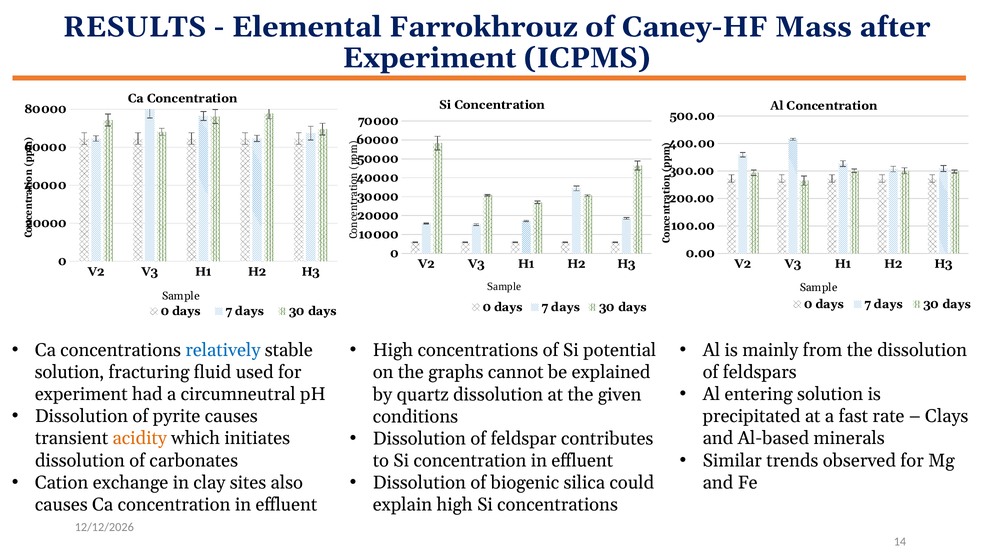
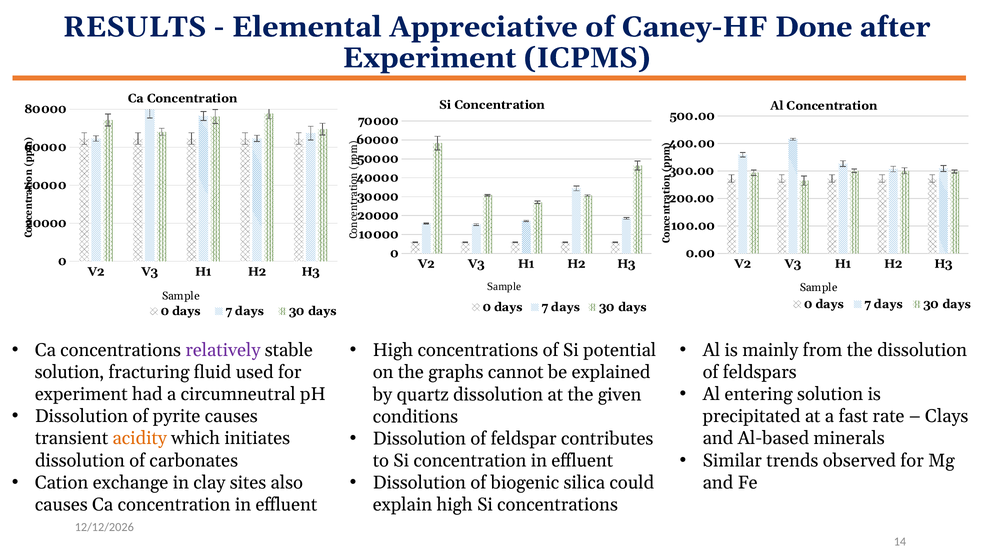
Farrokhrouz: Farrokhrouz -> Appreciative (483, 27)
Mass: Mass -> Done (814, 27)
relatively colour: blue -> purple (223, 350)
